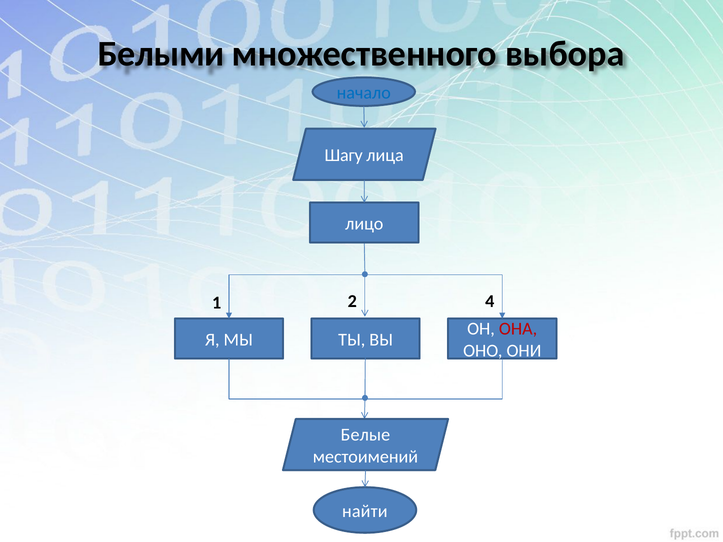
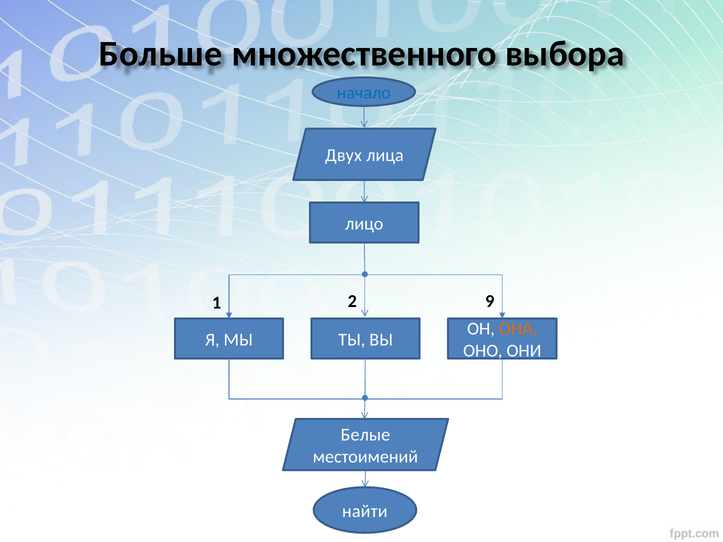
Белыми: Белыми -> Больше (161, 54)
Шагу: Шагу -> Двух (343, 156)
4: 4 -> 9 (490, 302)
ОНА colour: red -> orange (518, 329)
